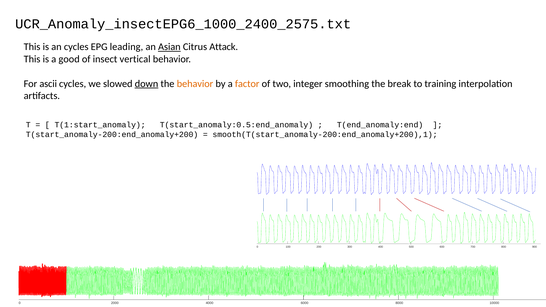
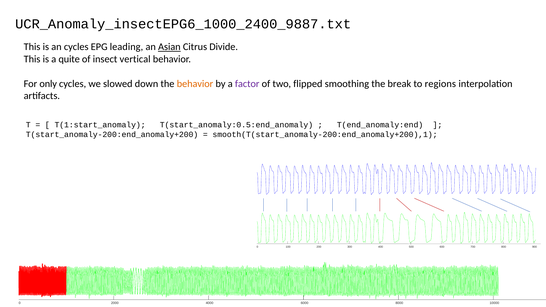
UCR_Anomaly_insectEPG6_1000_2400_2575.txt: UCR_Anomaly_insectEPG6_1000_2400_2575.txt -> UCR_Anomaly_insectEPG6_1000_2400_9887.txt (183, 24)
Attack: Attack -> Divide (224, 47)
good: good -> quite (69, 59)
ascii: ascii -> only (48, 84)
down underline: present -> none (147, 84)
factor colour: orange -> purple (247, 84)
integer: integer -> flipped (308, 84)
training: training -> regions (440, 84)
